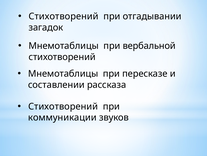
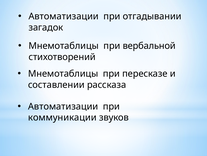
Стихотворений: Стихотворений -> Автоматизации (64, 16)
Стихотворений: Стихотворений -> Автоматизации (63, 106)
